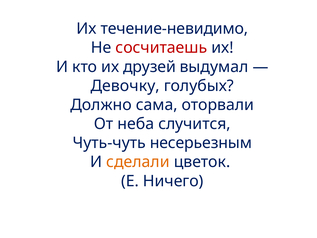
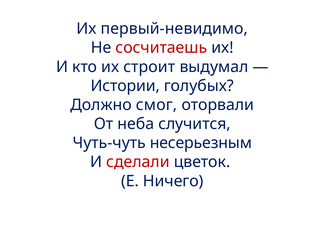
течение-невидимо: течение-невидимо -> первый-невидимо (174, 29)
друзей: друзей -> строит (149, 67)
Девочку: Девочку -> Истории (125, 86)
сама: сама -> смог (157, 105)
сделали colour: orange -> red (138, 162)
